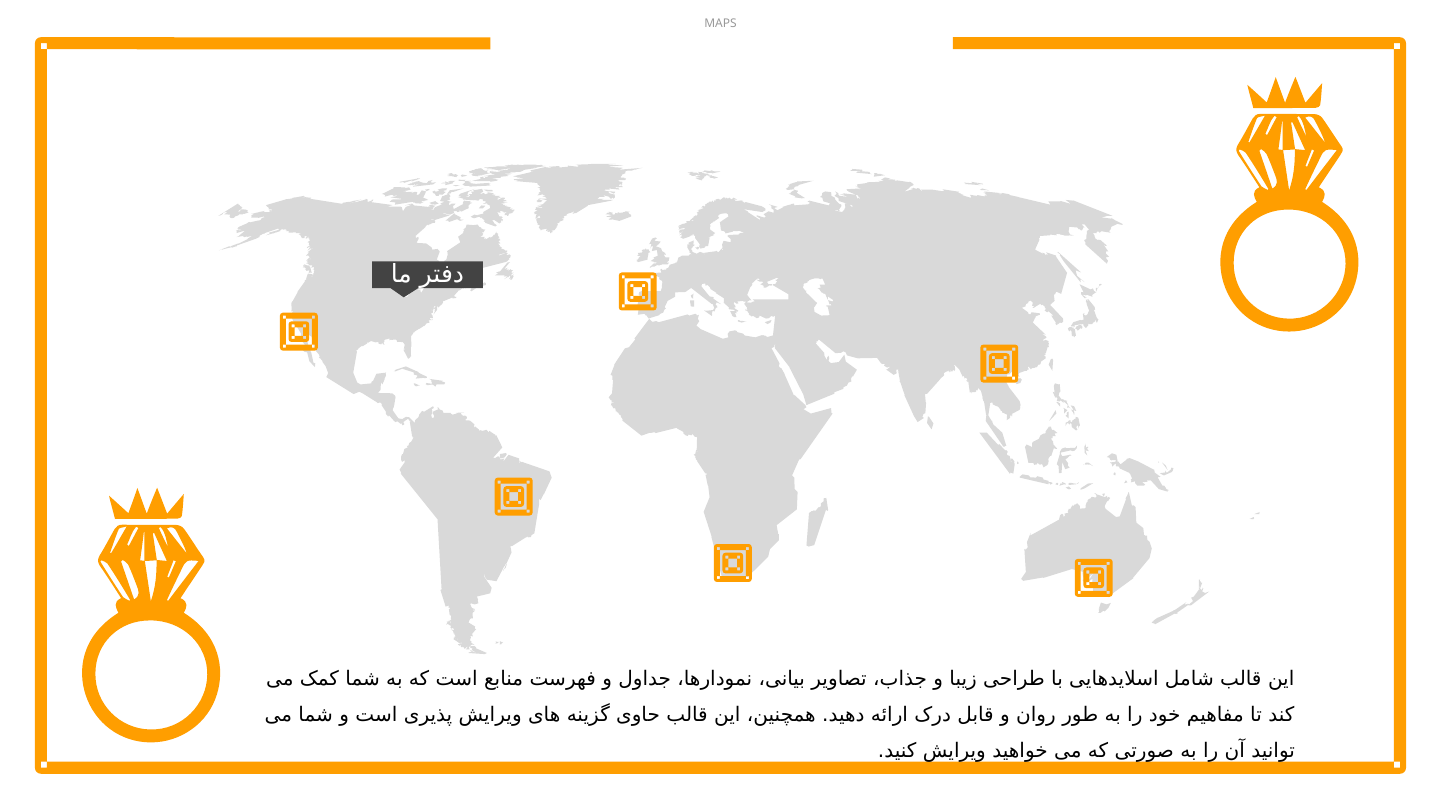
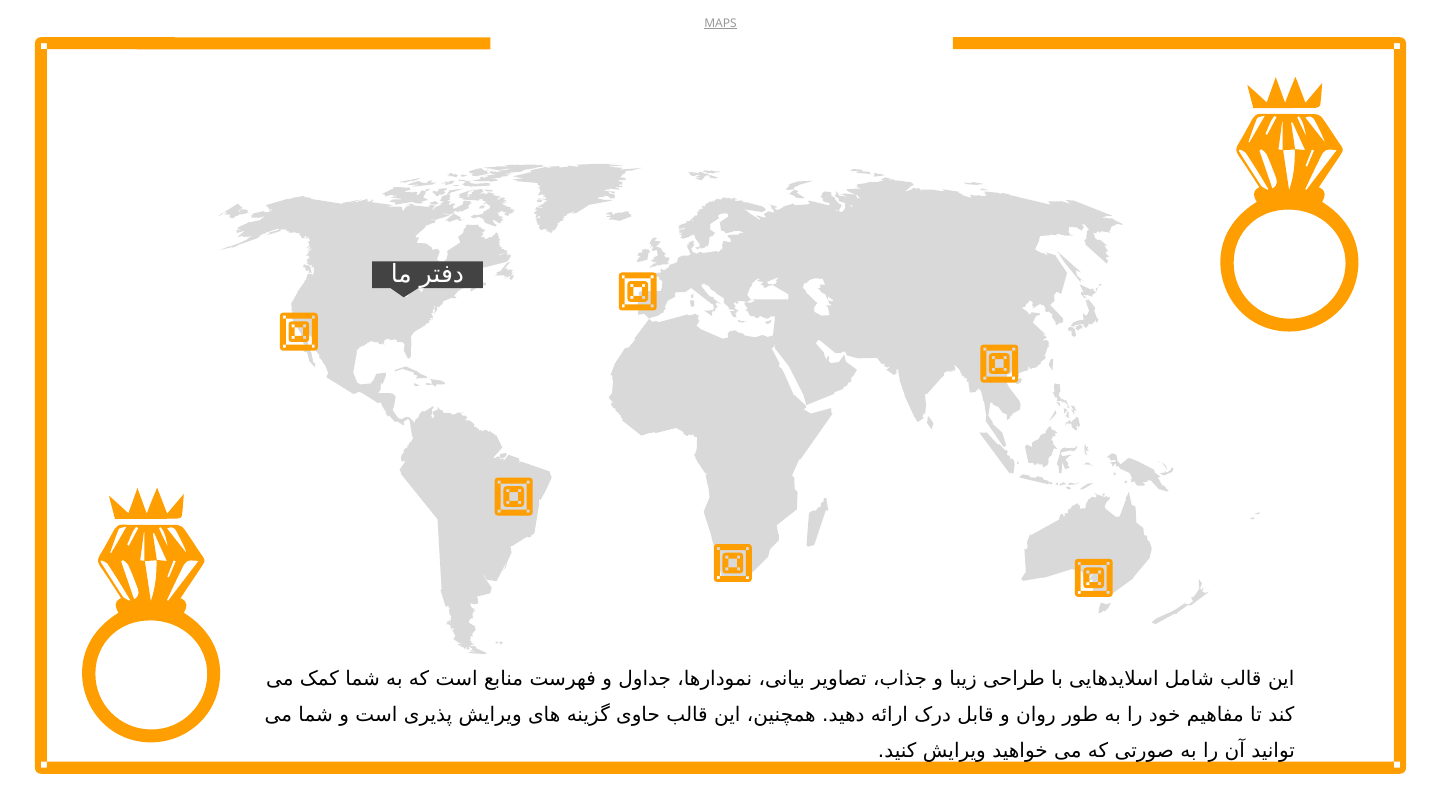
MAPS underline: none -> present (720, 24)
